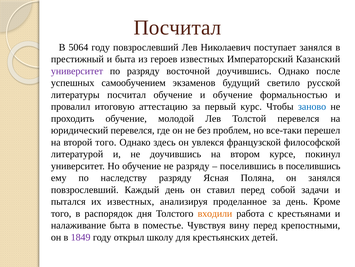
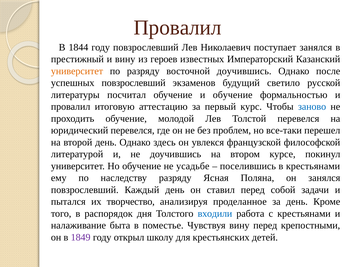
Посчитал: Посчитал -> Провалил (177, 28)
5064: 5064 -> 1844 (78, 47)
и быта: быта -> вину (125, 59)
университет colour: purple -> orange (77, 71)
успешных самообучением: самообучением -> повзрослевший (134, 83)
второй того: того -> день (106, 142)
не разряду: разряду -> усадьбе (193, 166)
в поселившись: поселившись -> крестьянами (313, 166)
их известных: известных -> творчество (131, 201)
входили colour: orange -> blue (215, 213)
